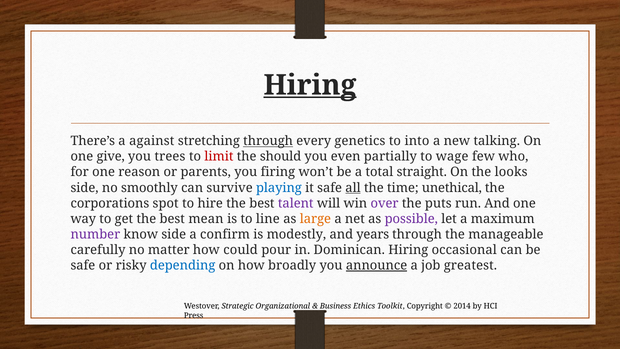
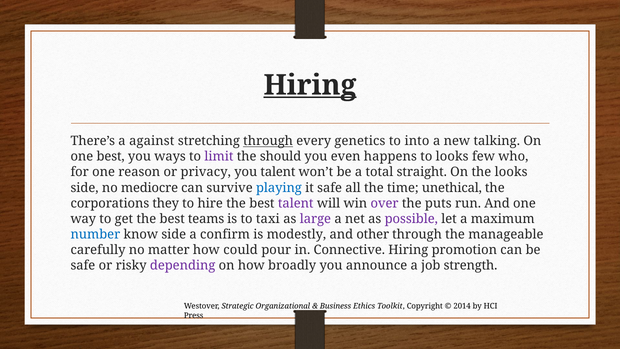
one give: give -> best (111, 157)
trees: trees -> ways (170, 157)
limit colour: red -> purple (219, 157)
partially: partially -> happens (390, 157)
to wage: wage -> looks (452, 157)
parents: parents -> privacy (206, 172)
you firing: firing -> talent (278, 172)
smoothly: smoothly -> mediocre (149, 188)
all underline: present -> none (353, 188)
spot: spot -> they (166, 203)
mean: mean -> teams (206, 219)
line: line -> taxi (268, 219)
large colour: orange -> purple (315, 219)
number colour: purple -> blue (95, 234)
years: years -> other (373, 234)
Dominican: Dominican -> Connective (349, 250)
occasional: occasional -> promotion (464, 250)
depending colour: blue -> purple (183, 265)
announce underline: present -> none (377, 265)
greatest: greatest -> strength (471, 265)
